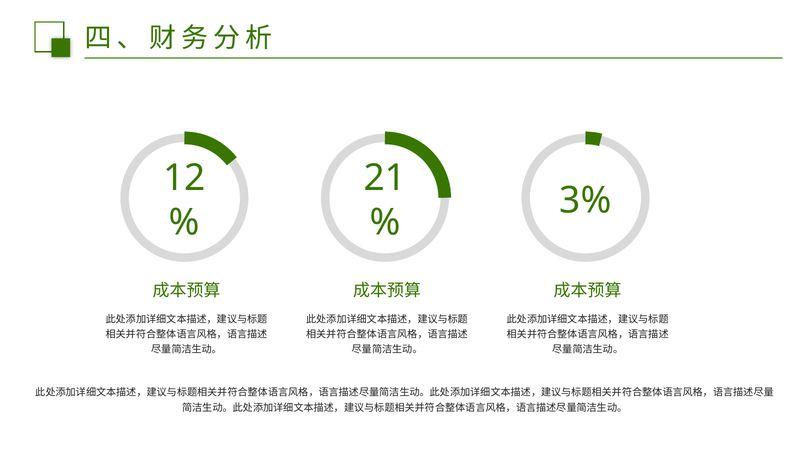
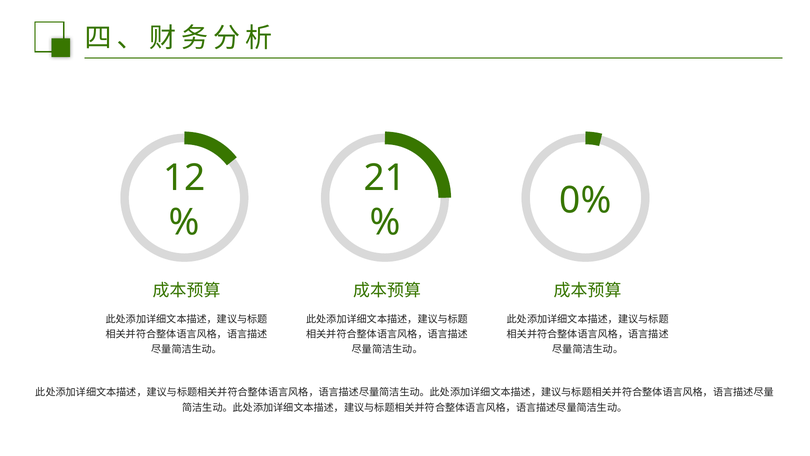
3%: 3% -> 0% (585, 200)
